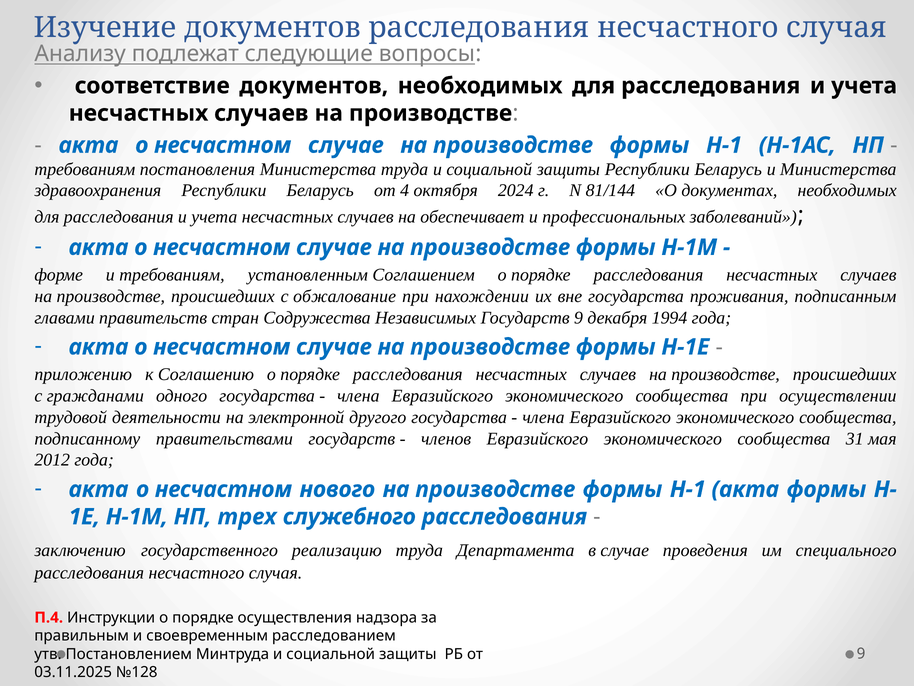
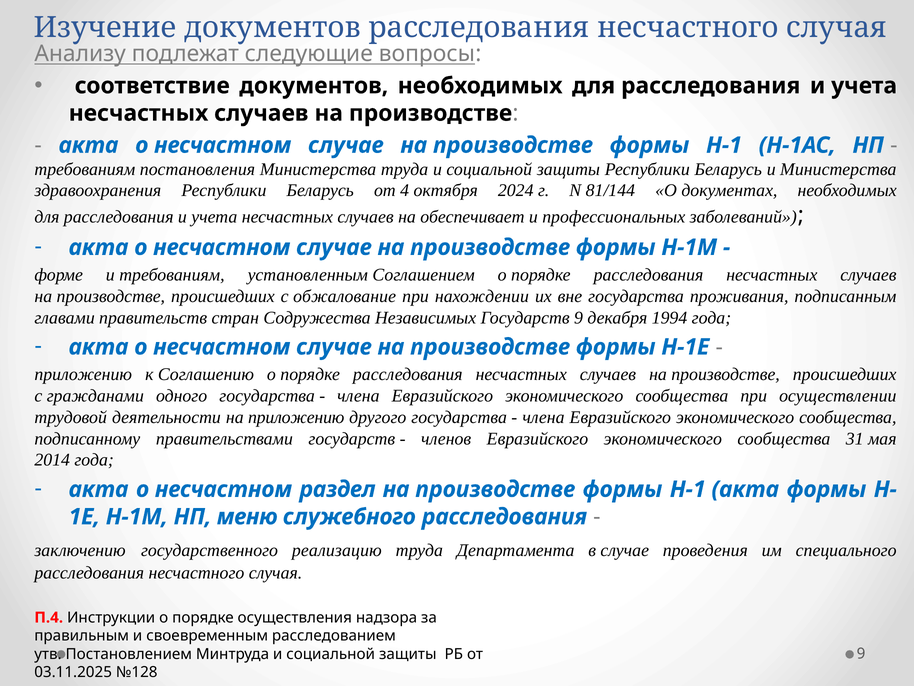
на электронной: электронной -> приложению (296, 417)
2012: 2012 -> 2014 (52, 460)
нового: нового -> раздел (337, 489)
трех: трех -> меню (247, 516)
